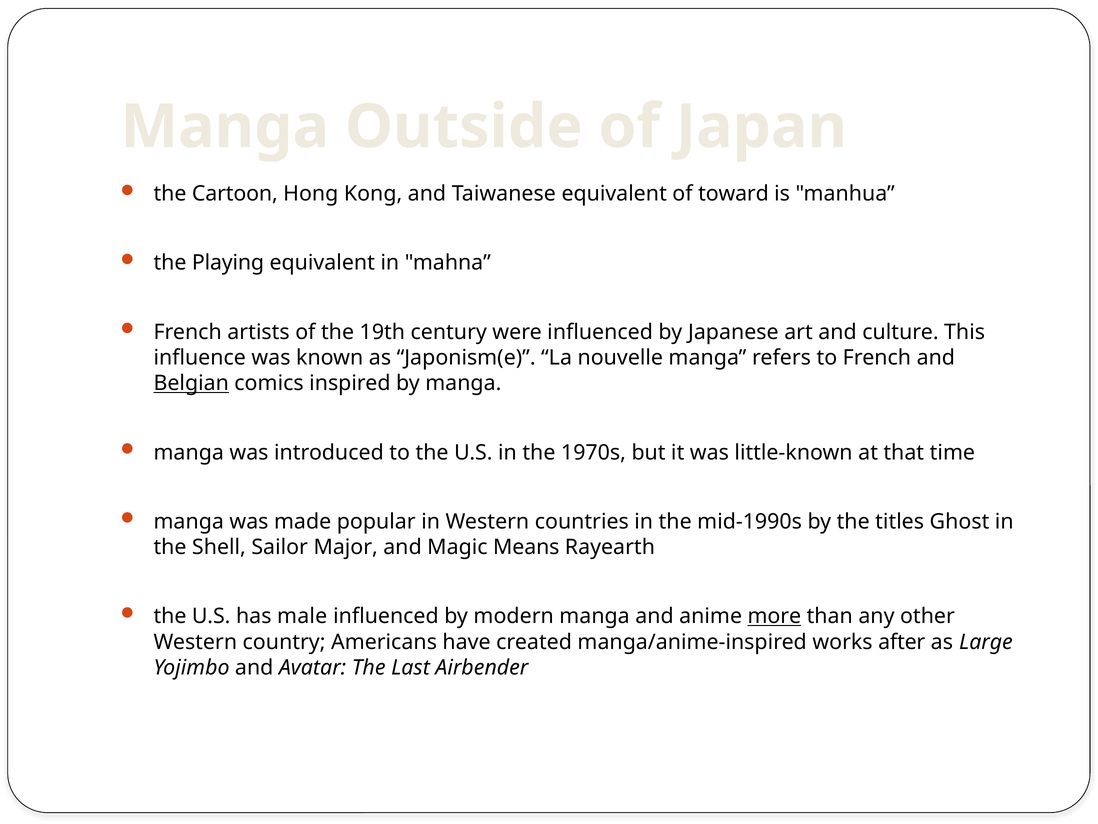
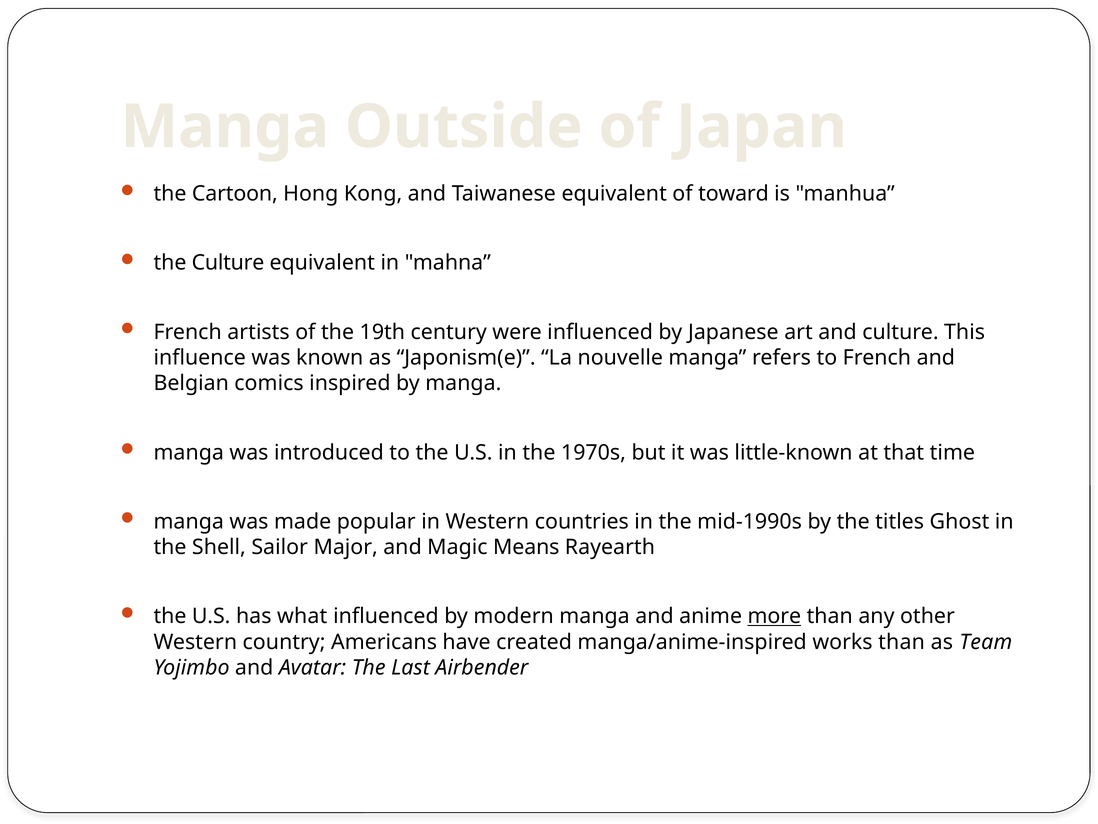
the Playing: Playing -> Culture (228, 263)
Belgian underline: present -> none (191, 383)
male: male -> what (302, 616)
works after: after -> than (902, 642)
Large: Large -> Team (986, 642)
